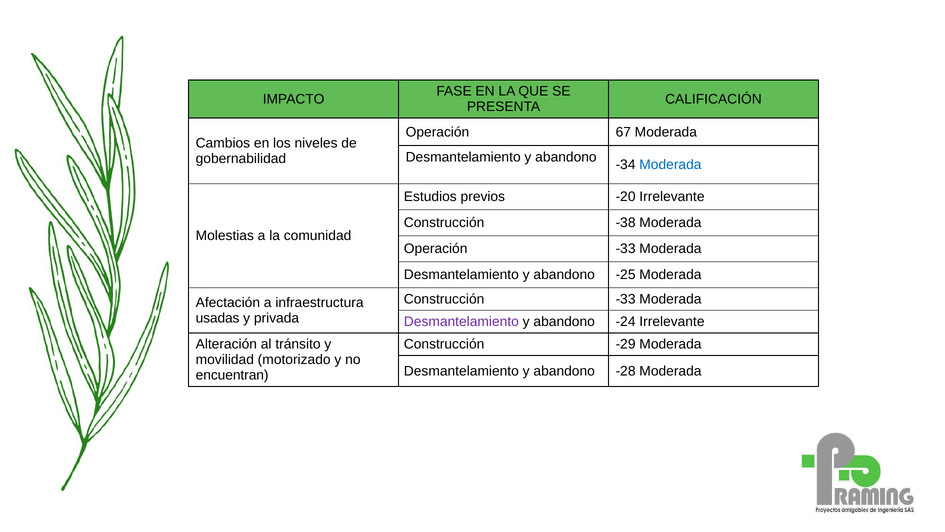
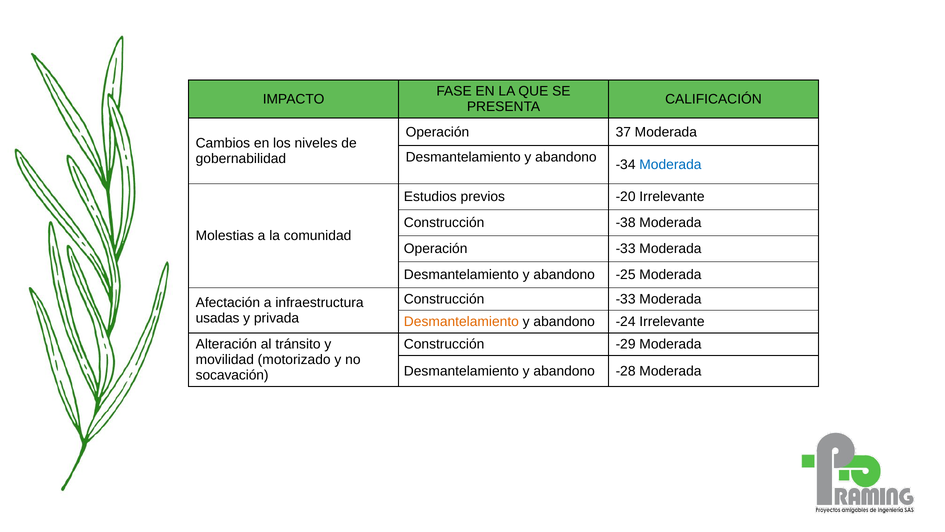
67: 67 -> 37 (623, 132)
Desmantelamiento colour: purple -> orange (461, 322)
encuentran: encuentran -> socavación (232, 375)
